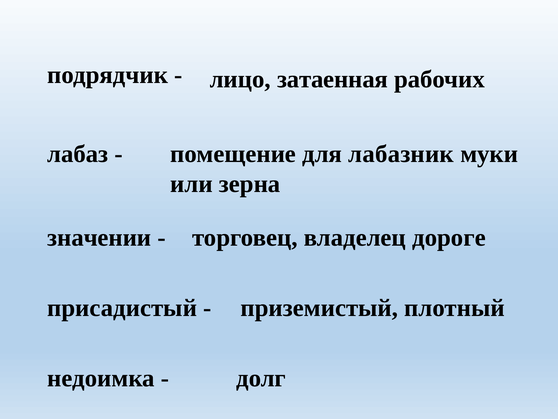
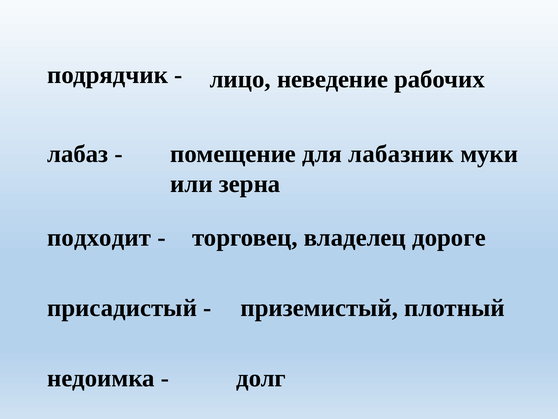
затаенная: затаенная -> неведение (333, 79)
значении: значении -> подходит (99, 237)
